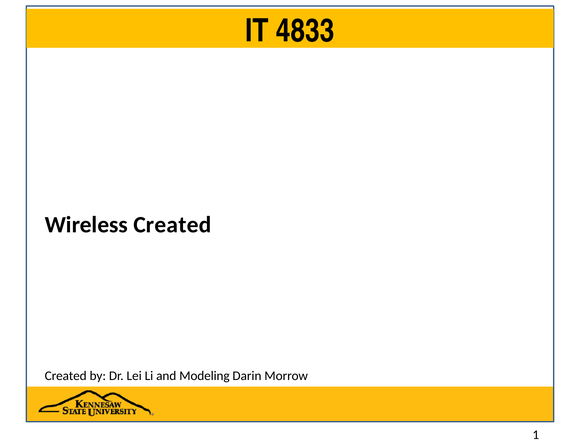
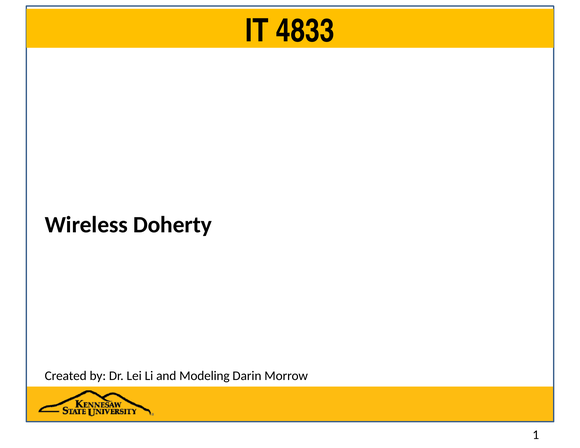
Wireless Created: Created -> Doherty (172, 225)
